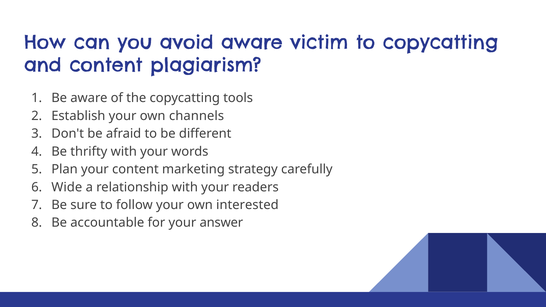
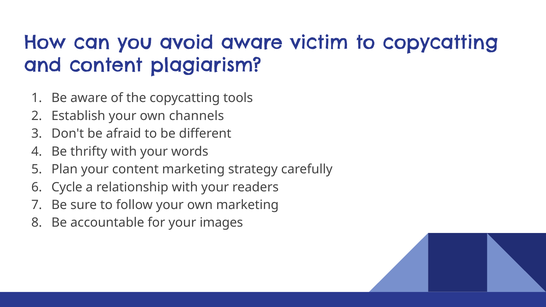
Wide: Wide -> Cycle (67, 187)
own interested: interested -> marketing (247, 205)
answer: answer -> images (221, 223)
